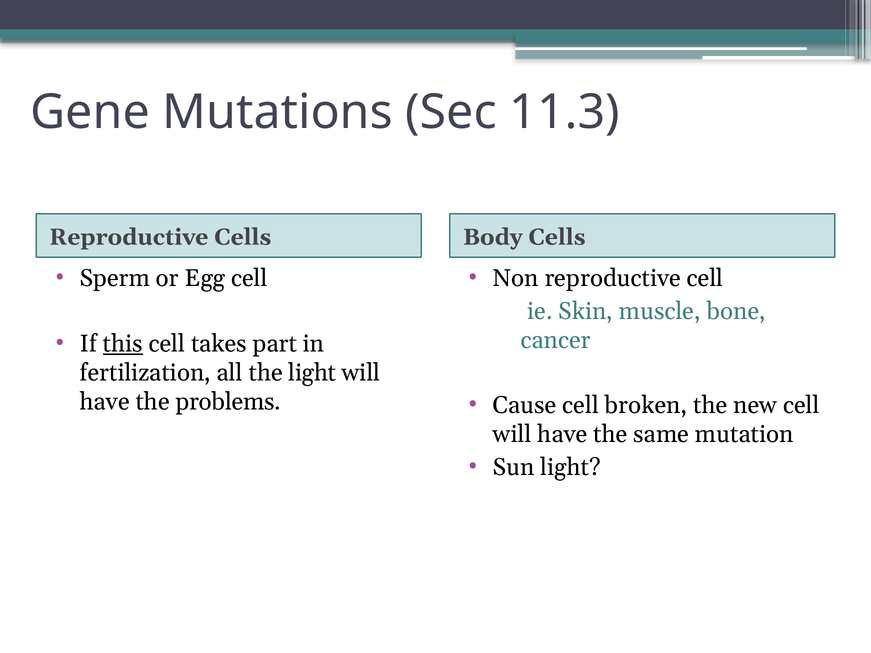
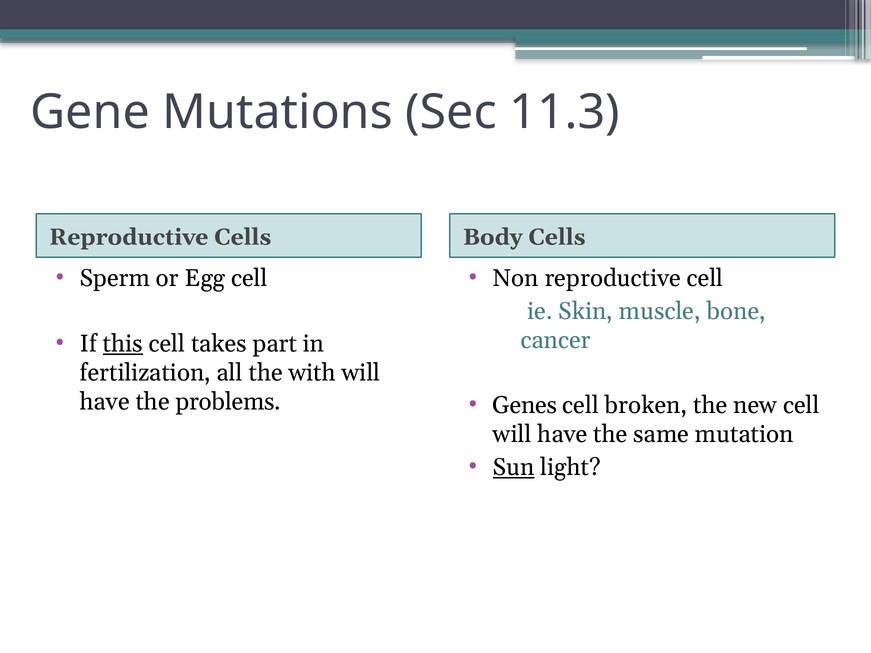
the light: light -> with (312, 373)
Cause: Cause -> Genes (525, 406)
Sun underline: none -> present (514, 467)
